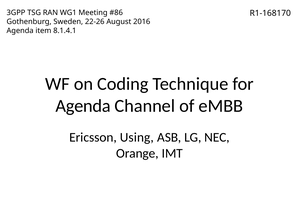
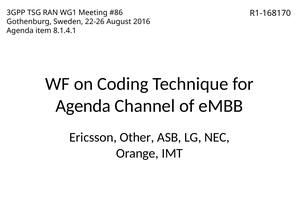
Using: Using -> Other (137, 137)
